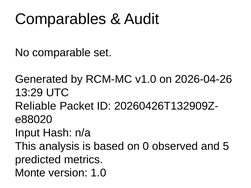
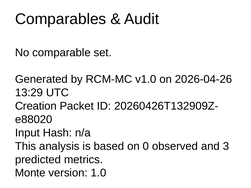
Reliable: Reliable -> Creation (36, 106)
5: 5 -> 3 (226, 146)
